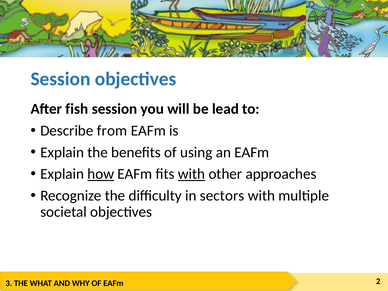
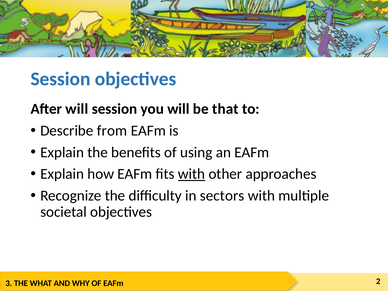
After fish: fish -> will (77, 109)
lead: lead -> that (225, 109)
how underline: present -> none (101, 174)
